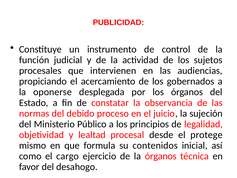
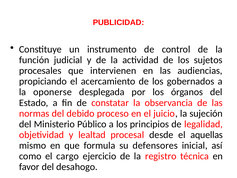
protege: protege -> aquellas (207, 135)
contenidos: contenidos -> defensores (155, 145)
la órganos: órganos -> registro (161, 156)
